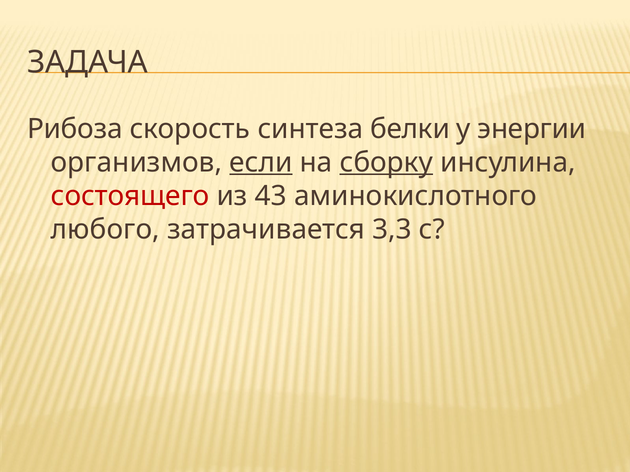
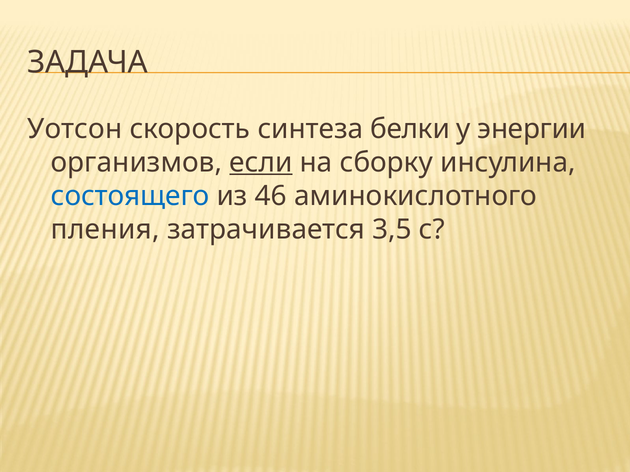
Рибоза: Рибоза -> Уотсон (75, 129)
сборку underline: present -> none (386, 163)
состоящего colour: red -> blue (130, 196)
43: 43 -> 46 (271, 196)
любого: любого -> пления (105, 230)
3,3: 3,3 -> 3,5 (392, 230)
